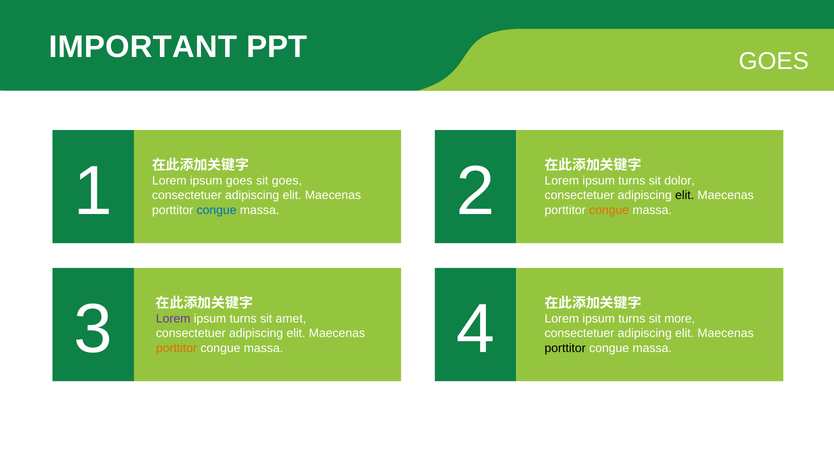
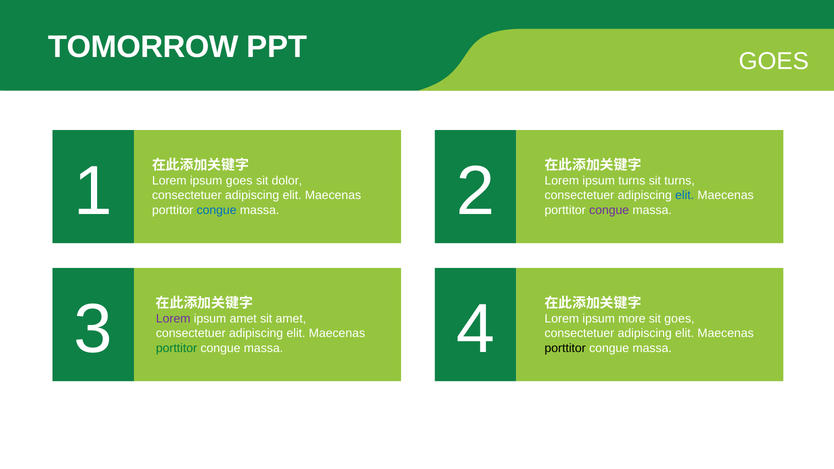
IMPORTANT: IMPORTANT -> TOMORROW (143, 47)
sit goes: goes -> dolor (287, 181)
sit dolor: dolor -> turns (680, 181)
elit colour: black -> blue (685, 195)
congue colour: orange -> purple (609, 210)
turns: turns -> amet (243, 319)
turns: turns -> more (632, 319)
sit more: more -> goes (679, 319)
porttitor colour: orange -> green (177, 348)
